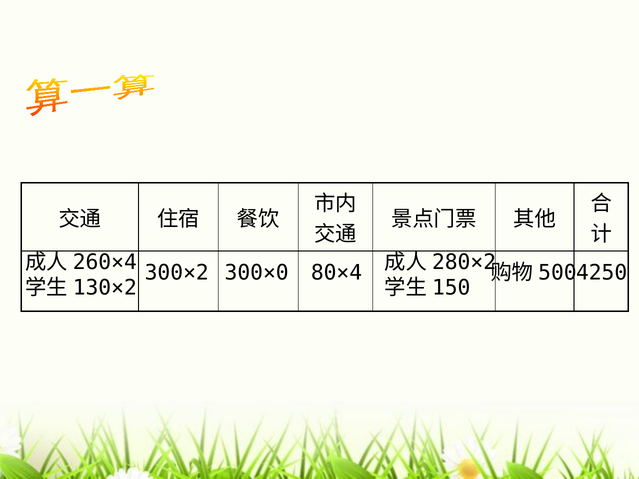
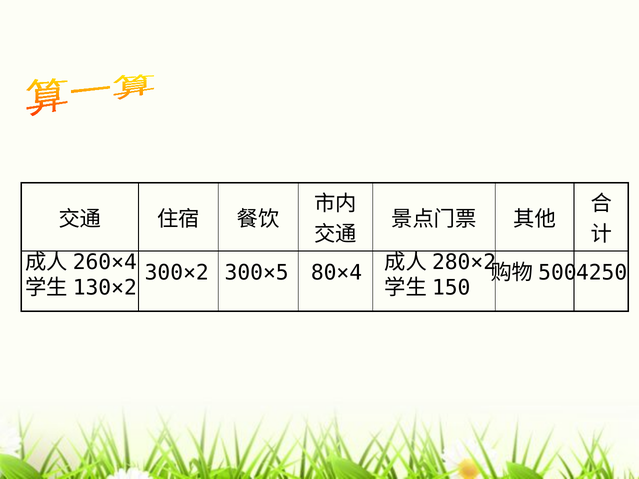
300×0: 300×0 -> 300×5 (257, 273)
